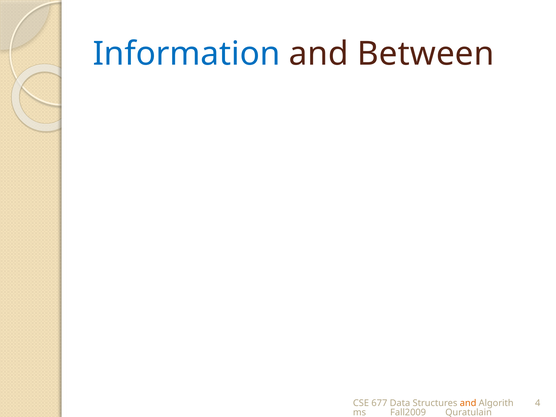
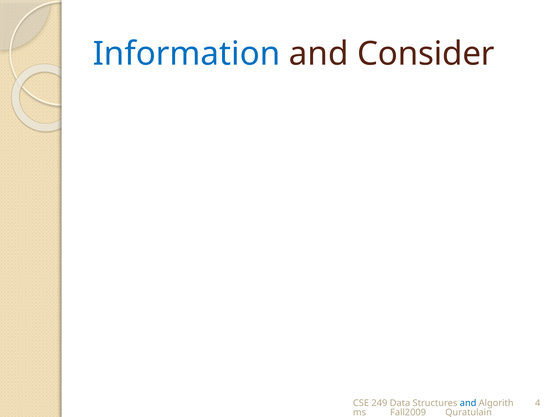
Between: Between -> Consider (426, 54)
677: 677 -> 249 (379, 403)
and colour: orange -> blue (468, 403)
